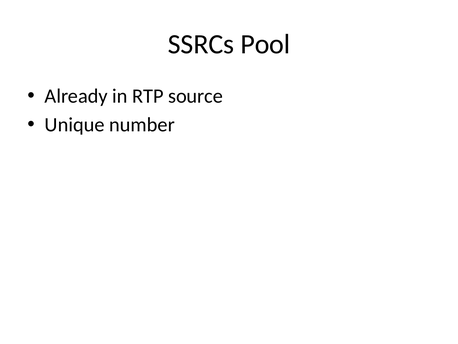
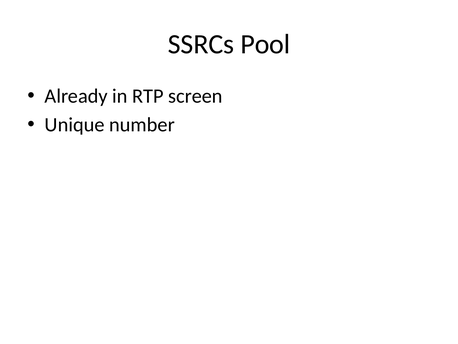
source: source -> screen (195, 96)
